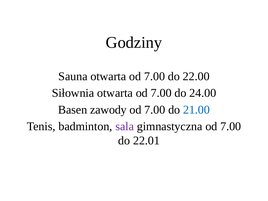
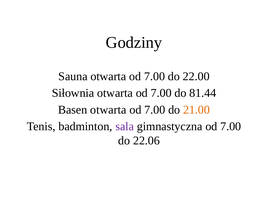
24.00: 24.00 -> 81.44 (203, 93)
Basen zawody: zawody -> otwarta (108, 110)
21.00 colour: blue -> orange (196, 110)
22.01: 22.01 -> 22.06 (146, 141)
